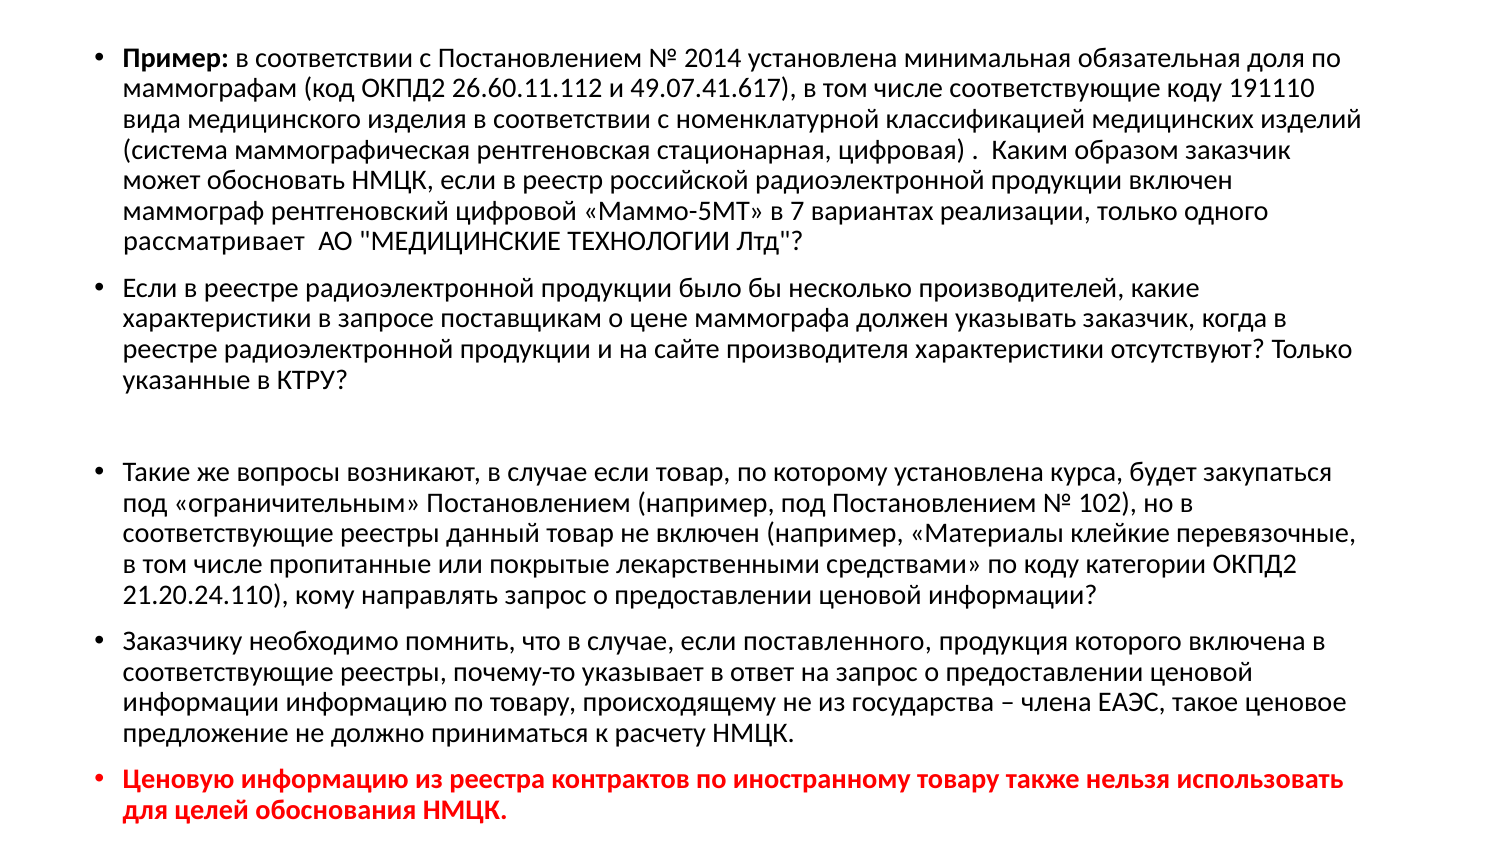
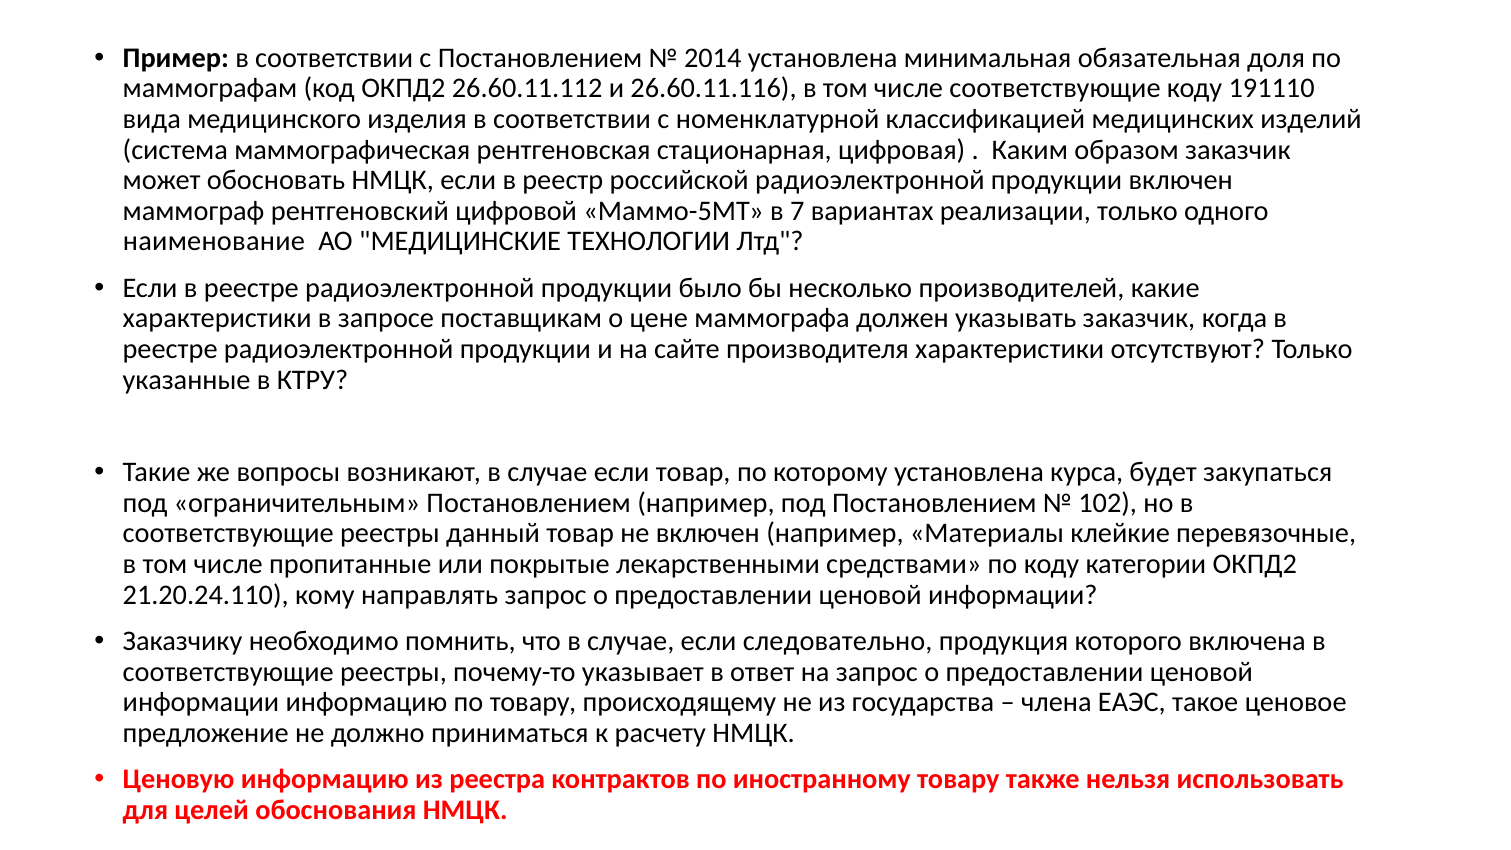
49.07.41.617: 49.07.41.617 -> 26.60.11.116 (714, 88)
рассматривает: рассматривает -> наименование (214, 241)
поставленного: поставленного -> следовательно (838, 641)
